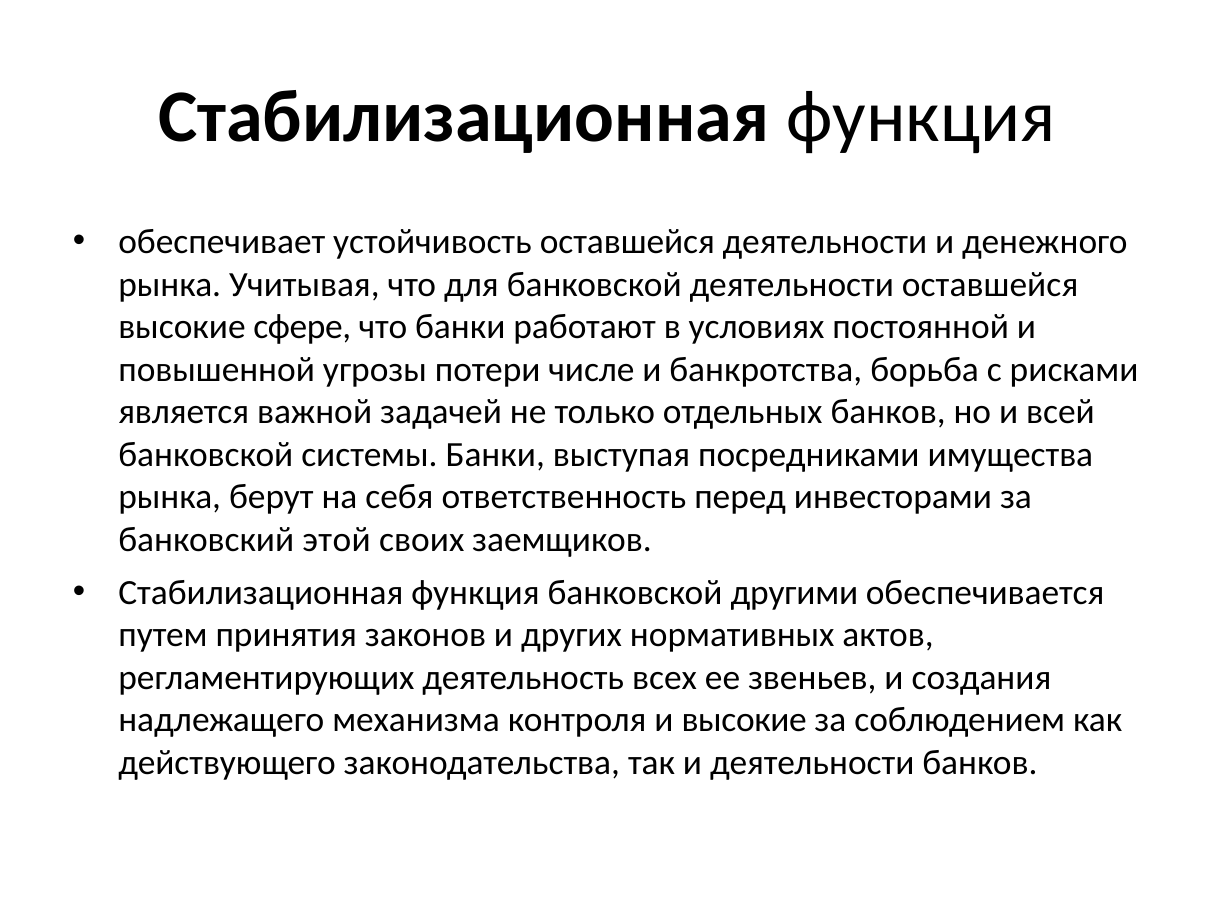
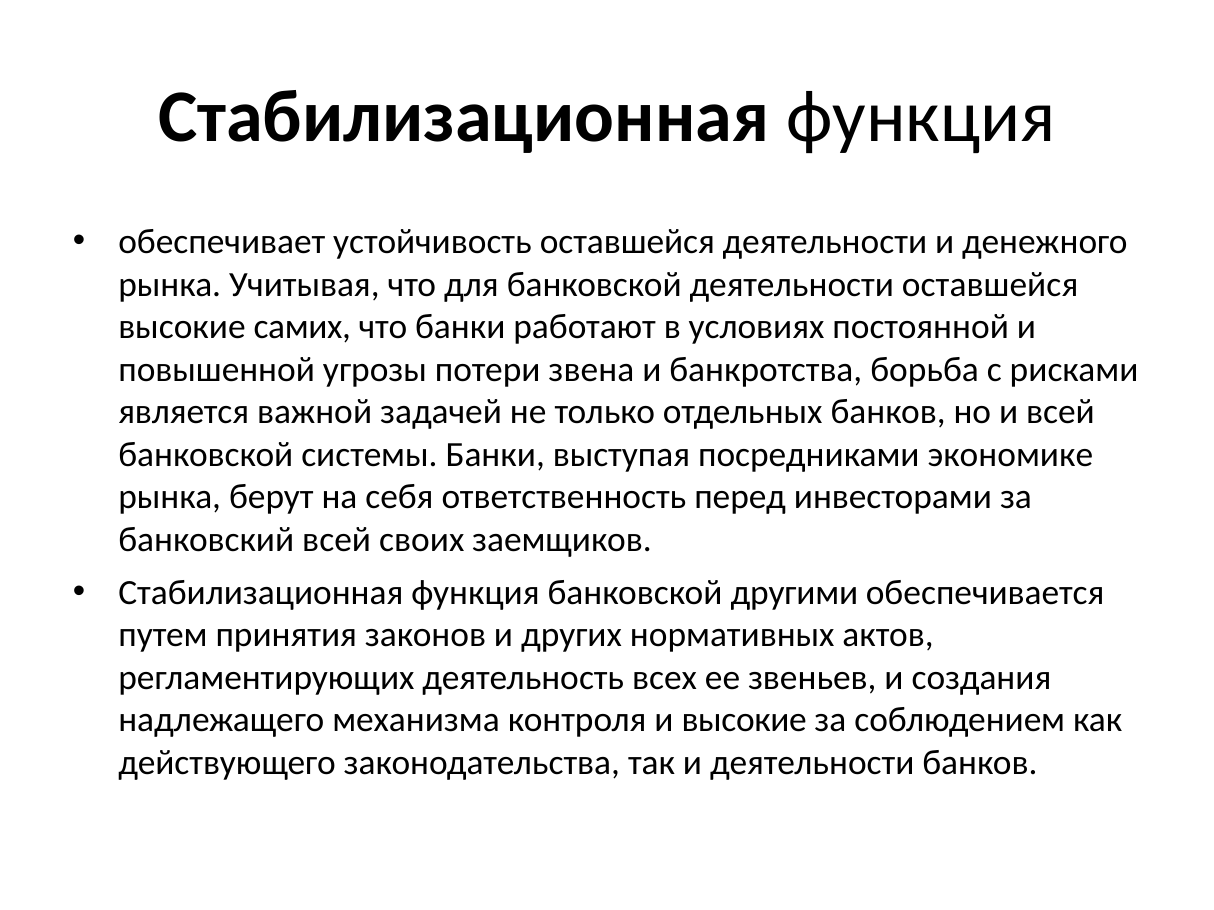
сфере: сфере -> самих (302, 327)
числе: числе -> звена (591, 370)
имущества: имущества -> экономике (1010, 455)
банковский этой: этой -> всей (337, 540)
